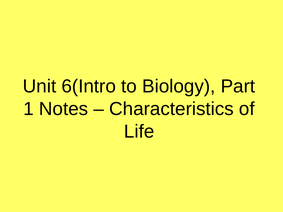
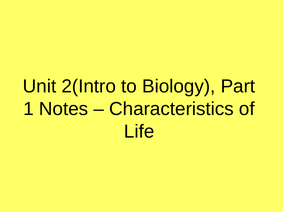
6(Intro: 6(Intro -> 2(Intro (89, 86)
